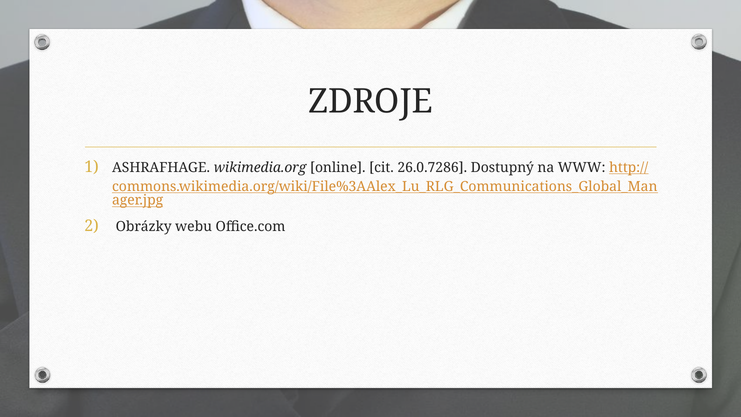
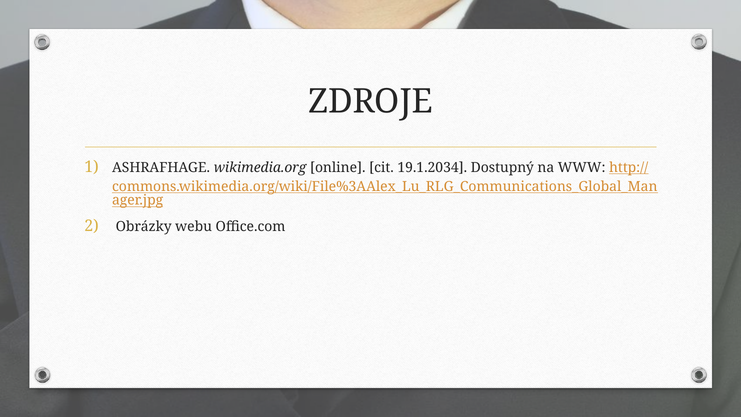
26.0.7286: 26.0.7286 -> 19.1.2034 (432, 167)
